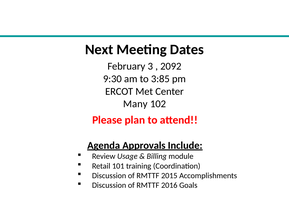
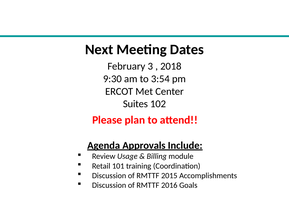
2092: 2092 -> 2018 (171, 66)
3:85: 3:85 -> 3:54 (160, 79)
Many: Many -> Suites (135, 104)
